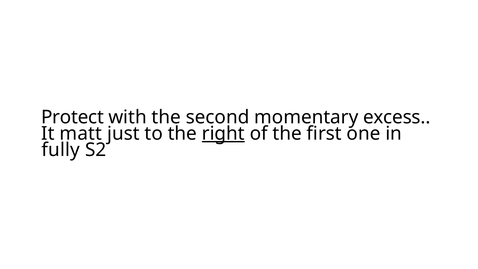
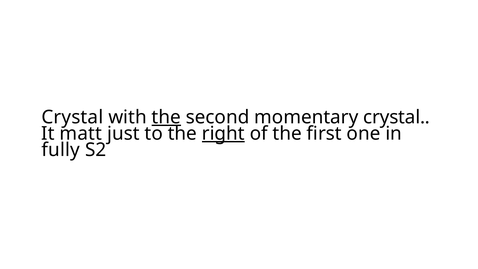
Protect: Protect -> Crystal (72, 117)
the underline: none -> present (166, 117)
momentary excess: excess -> crystal (397, 117)
